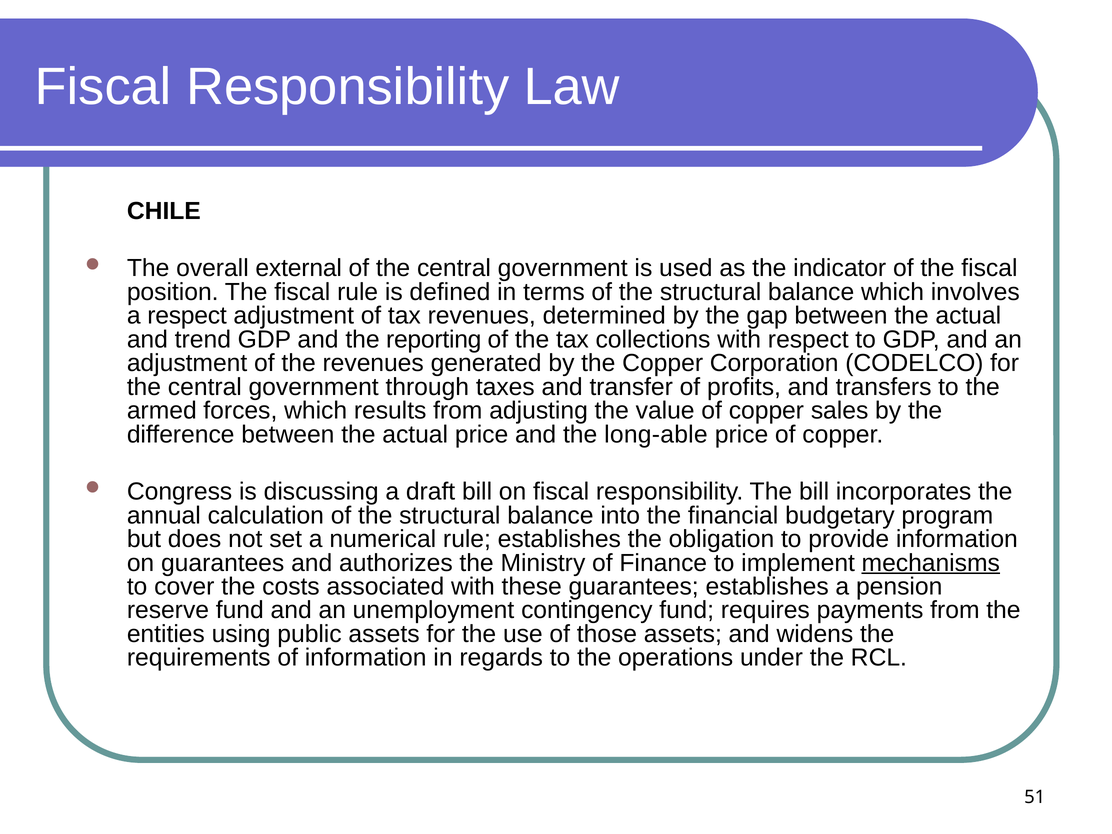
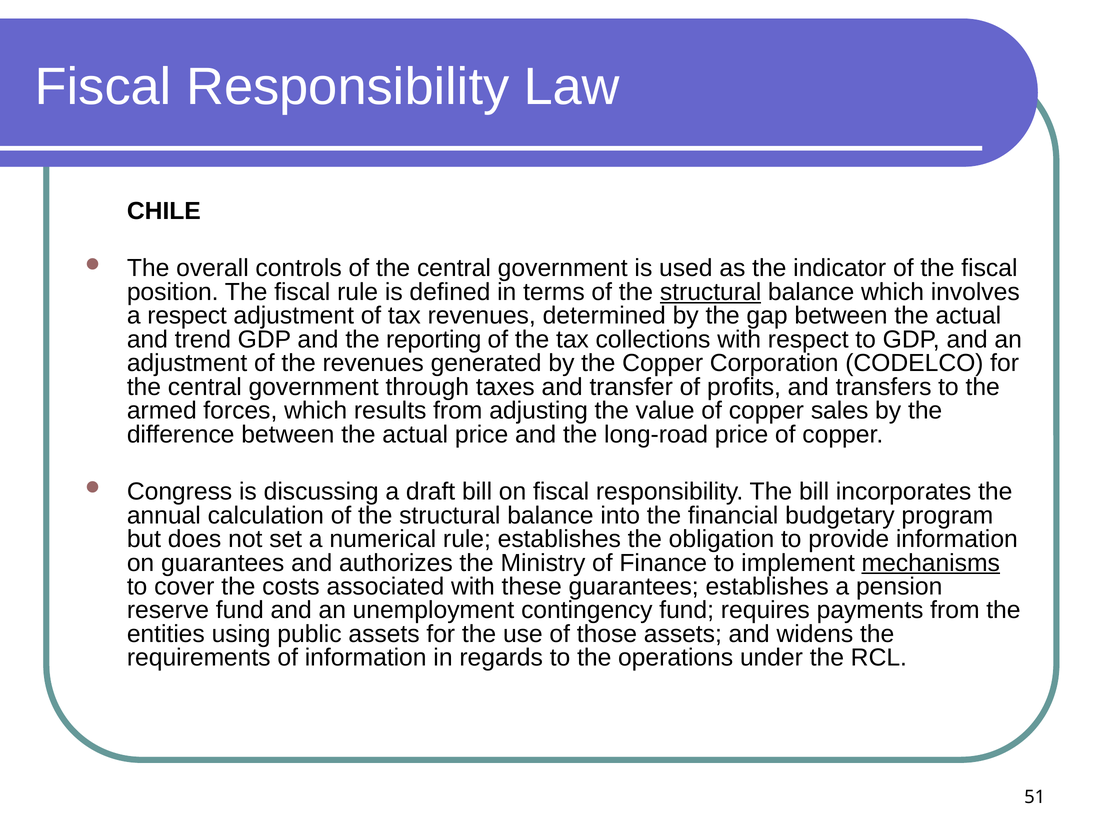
external: external -> controls (299, 268)
structural underline: none -> present (711, 292)
long-able: long-able -> long-road (656, 434)
